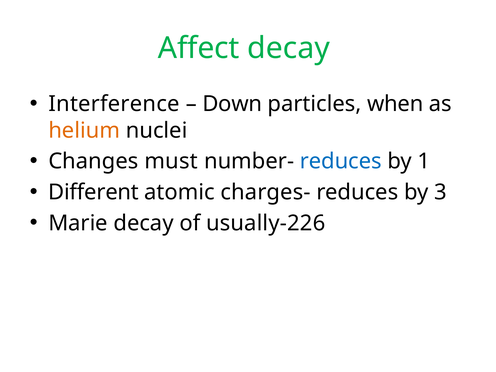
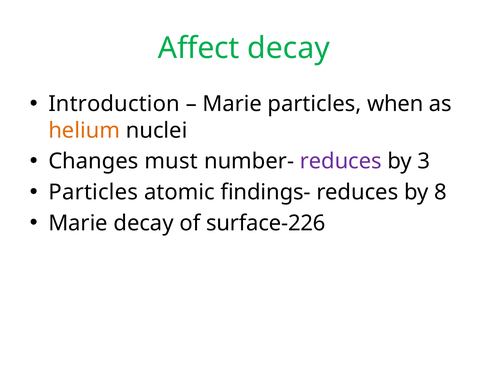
Interference: Interference -> Introduction (114, 104)
Down: Down -> Marie (232, 104)
reduces colour: blue -> purple (341, 161)
1: 1 -> 3 (424, 161)
Different: Different -> Particles (93, 192)
charges-: charges- -> findings- (266, 192)
3: 3 -> 8 (440, 192)
usually-226: usually-226 -> surface-226 (266, 223)
